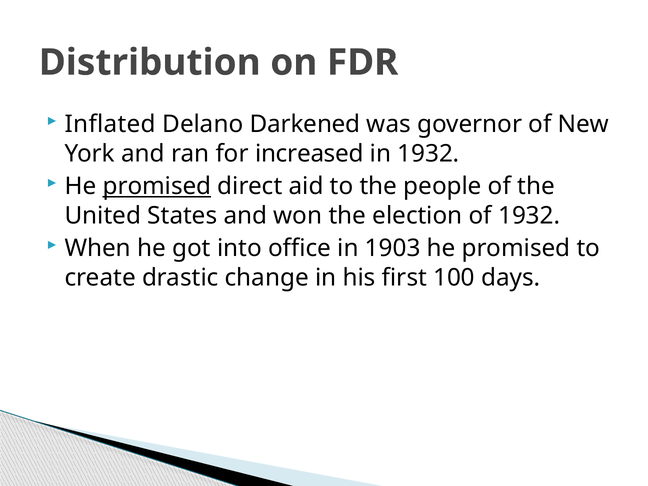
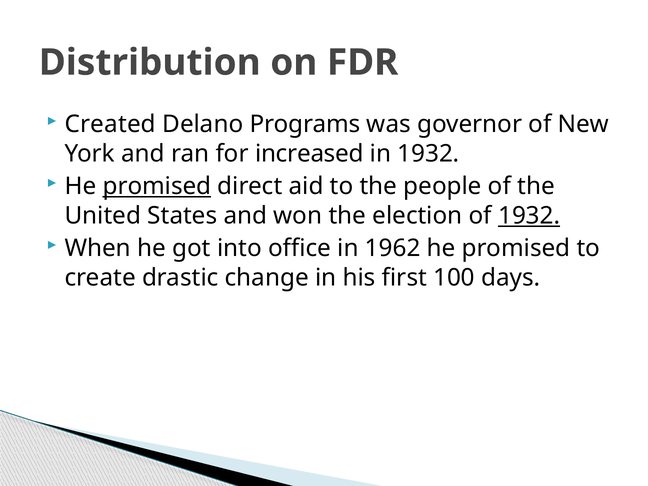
Inflated: Inflated -> Created (110, 124)
Darkened: Darkened -> Programs (305, 124)
1932 underline: none -> present (529, 216)
1903: 1903 -> 1962 (393, 248)
